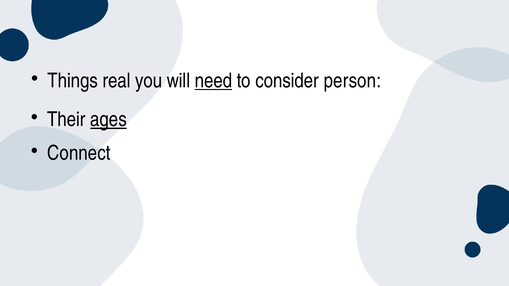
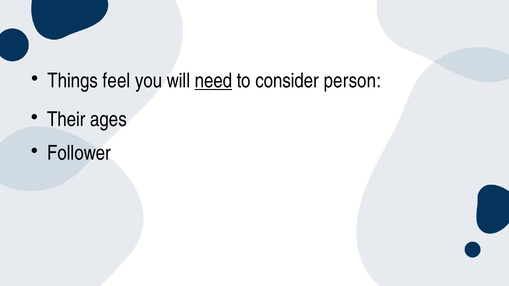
real: real -> feel (116, 81)
ages underline: present -> none (109, 120)
Connect: Connect -> Follower (79, 153)
